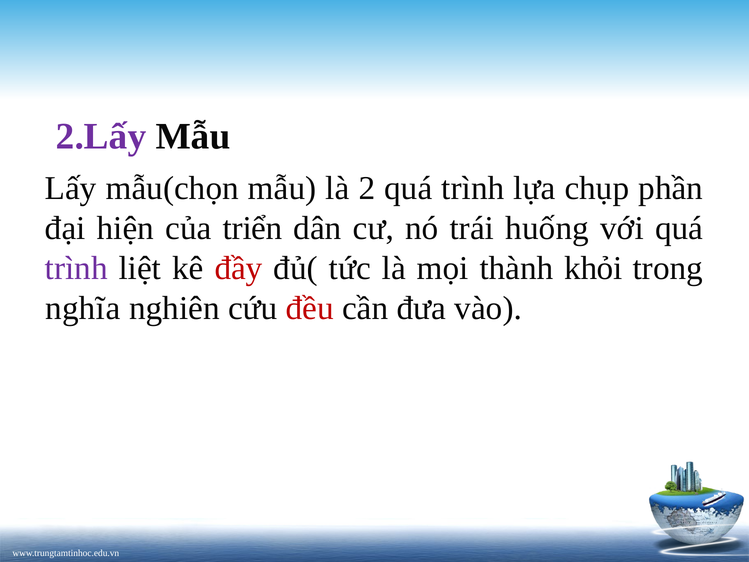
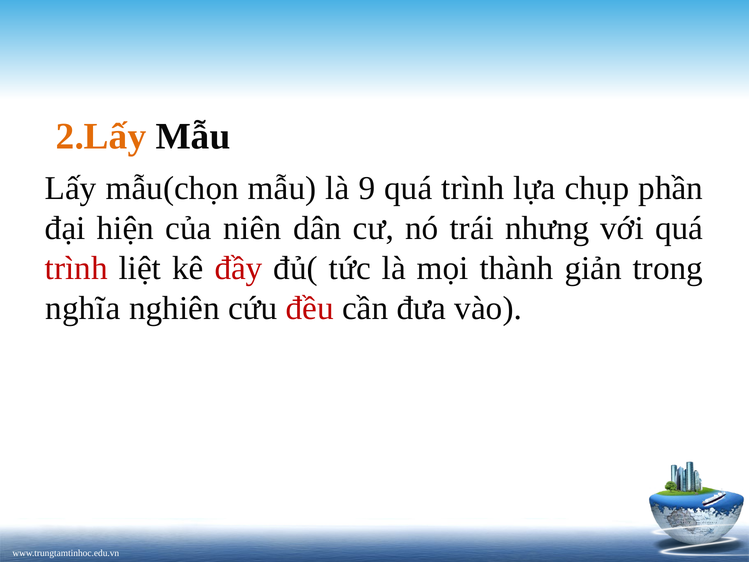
2.Lấy colour: purple -> orange (101, 136)
2: 2 -> 9 (367, 188)
triển: triển -> niên (252, 228)
huống: huống -> nhưng (547, 228)
trình colour: purple -> red (76, 268)
khỏi: khỏi -> giản (593, 268)
